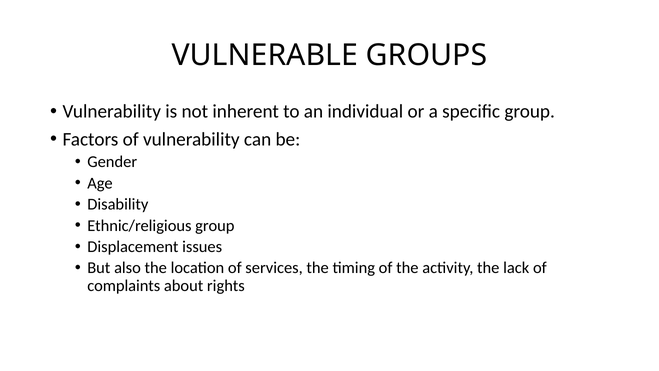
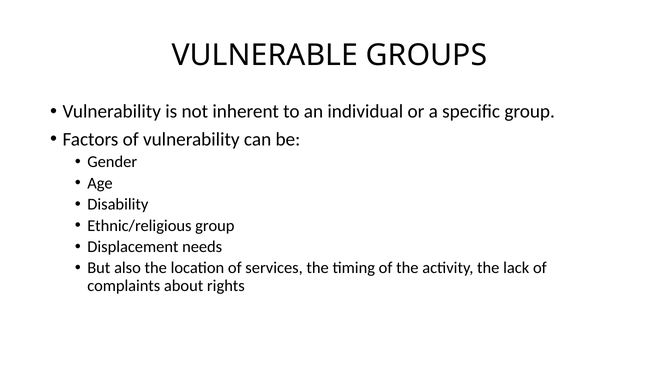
issues: issues -> needs (202, 247)
